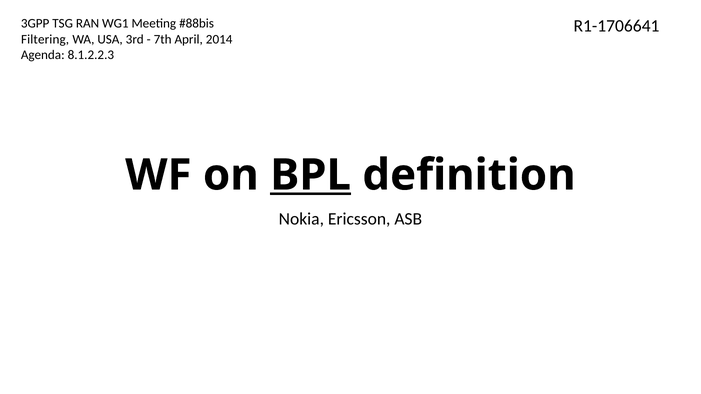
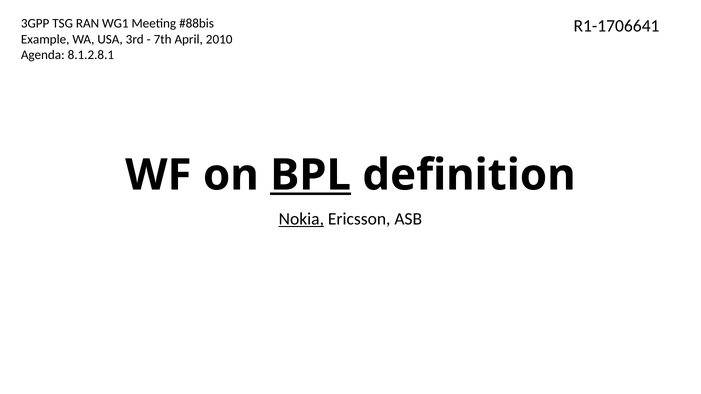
Filtering: Filtering -> Example (45, 39)
2014: 2014 -> 2010 (219, 39)
8.1.2.2.3: 8.1.2.2.3 -> 8.1.2.8.1 (91, 55)
Nokia underline: none -> present (301, 219)
